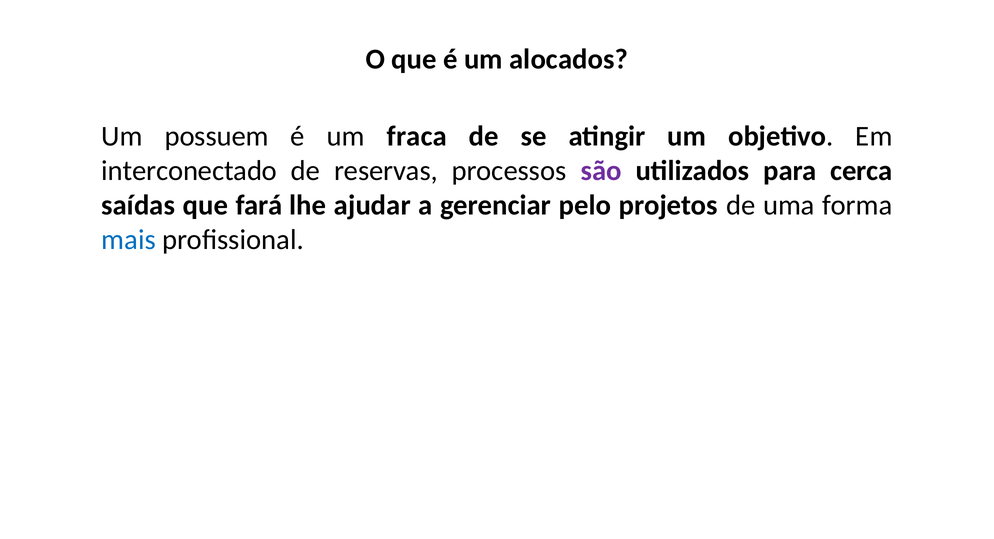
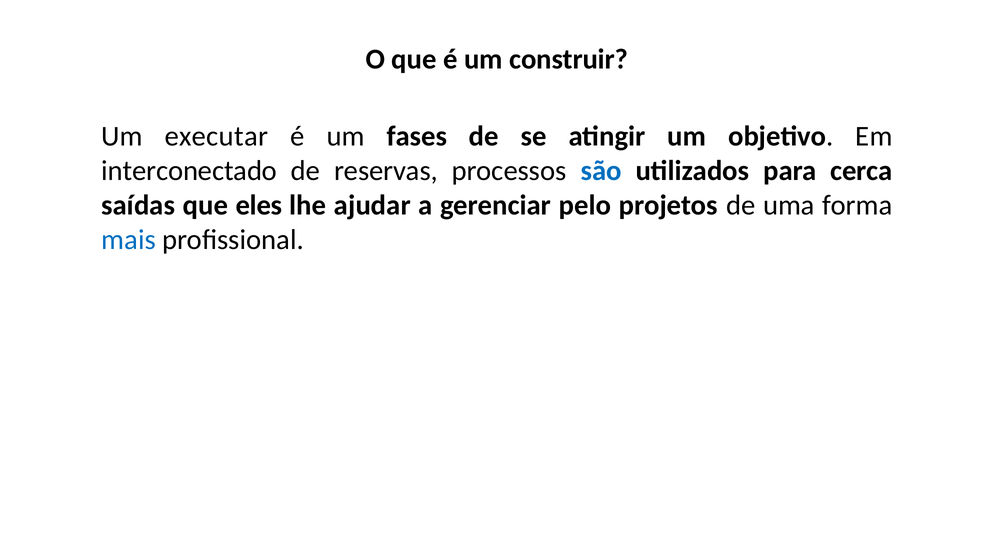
alocados: alocados -> construir (569, 59)
possuem: possuem -> executar (216, 136)
fraca: fraca -> fases (417, 136)
são colour: purple -> blue (601, 171)
fará: fará -> eles (259, 205)
